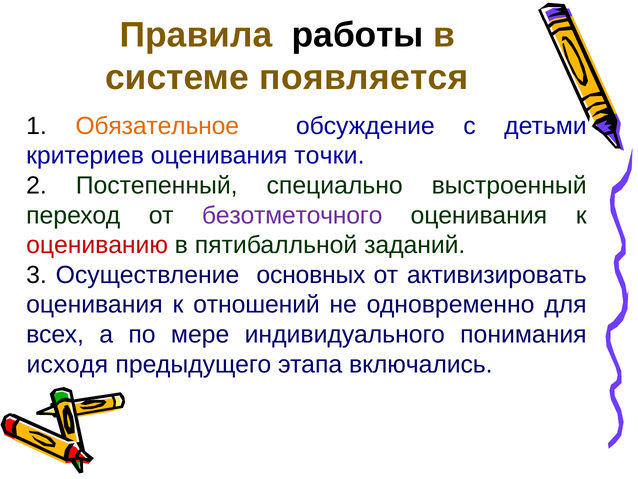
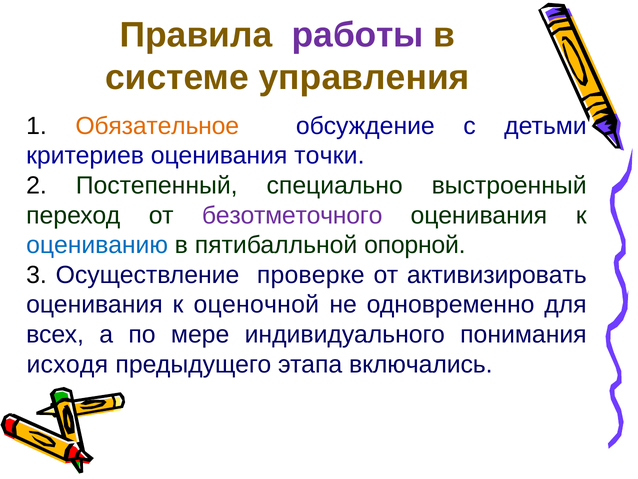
работы colour: black -> purple (358, 35)
появляется: появляется -> управления (364, 78)
оцениванию colour: red -> blue (97, 245)
заданий: заданий -> опорной (415, 245)
основных: основных -> проверке (311, 275)
отношений: отношений -> оценочной (256, 304)
